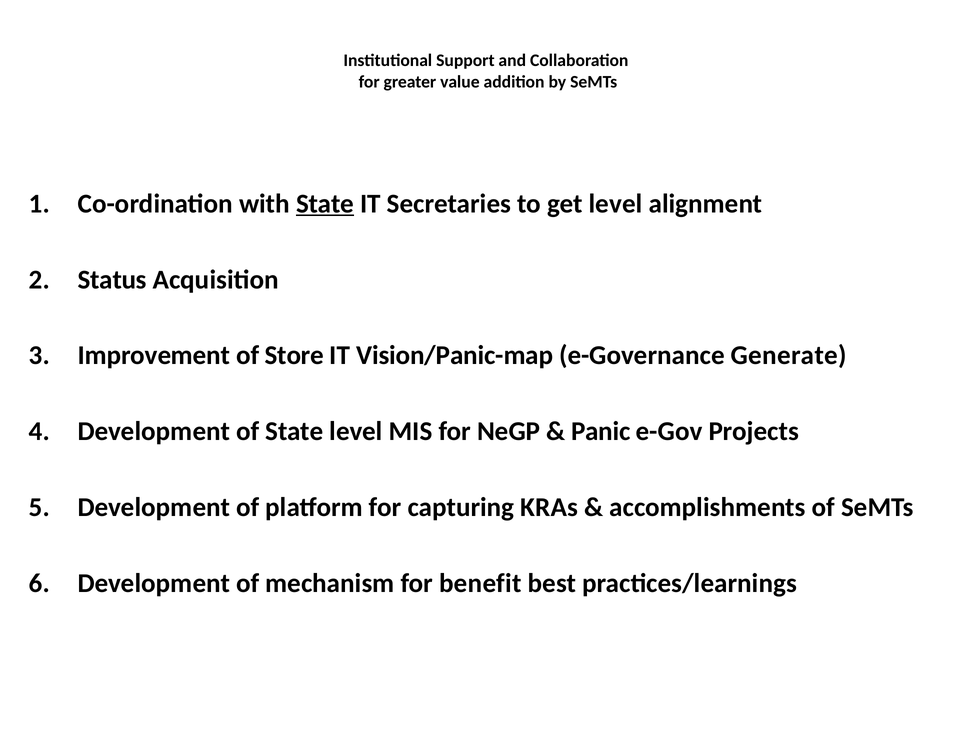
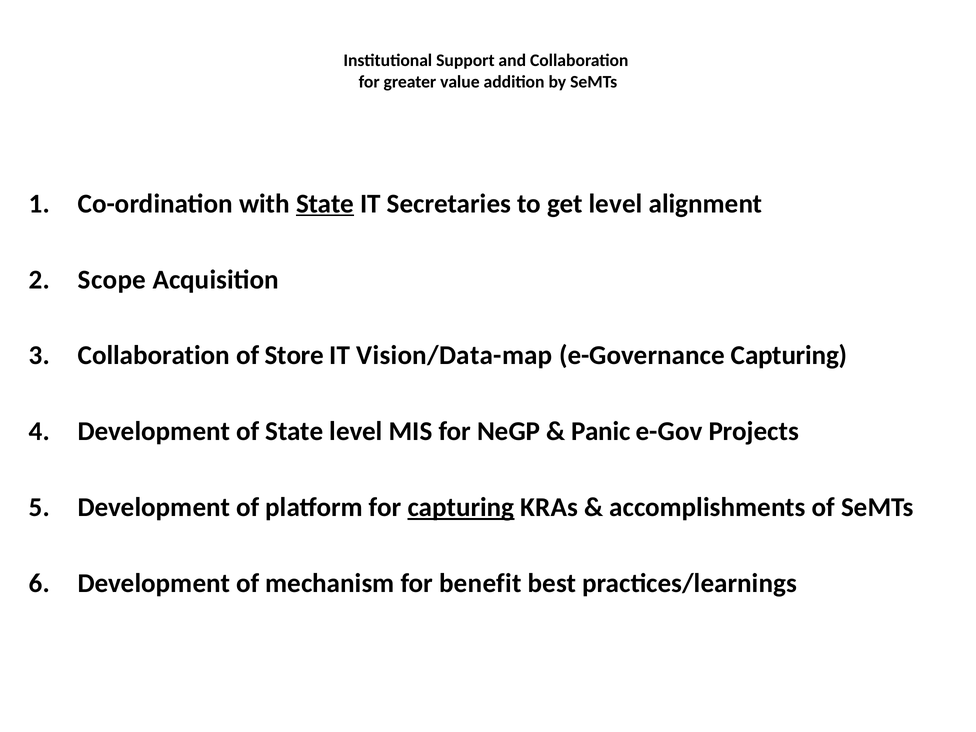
Status: Status -> Scope (112, 280)
Improvement: Improvement -> Collaboration (154, 356)
Vision/Panic-map: Vision/Panic-map -> Vision/Data-map (454, 356)
e-Governance Generate: Generate -> Capturing (789, 356)
capturing underline: none -> present (461, 507)
